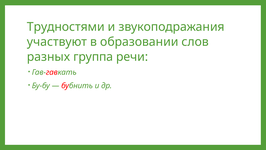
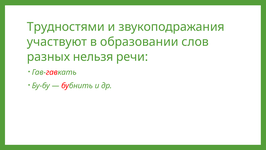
группа: группа -> нельзя (93, 57)
